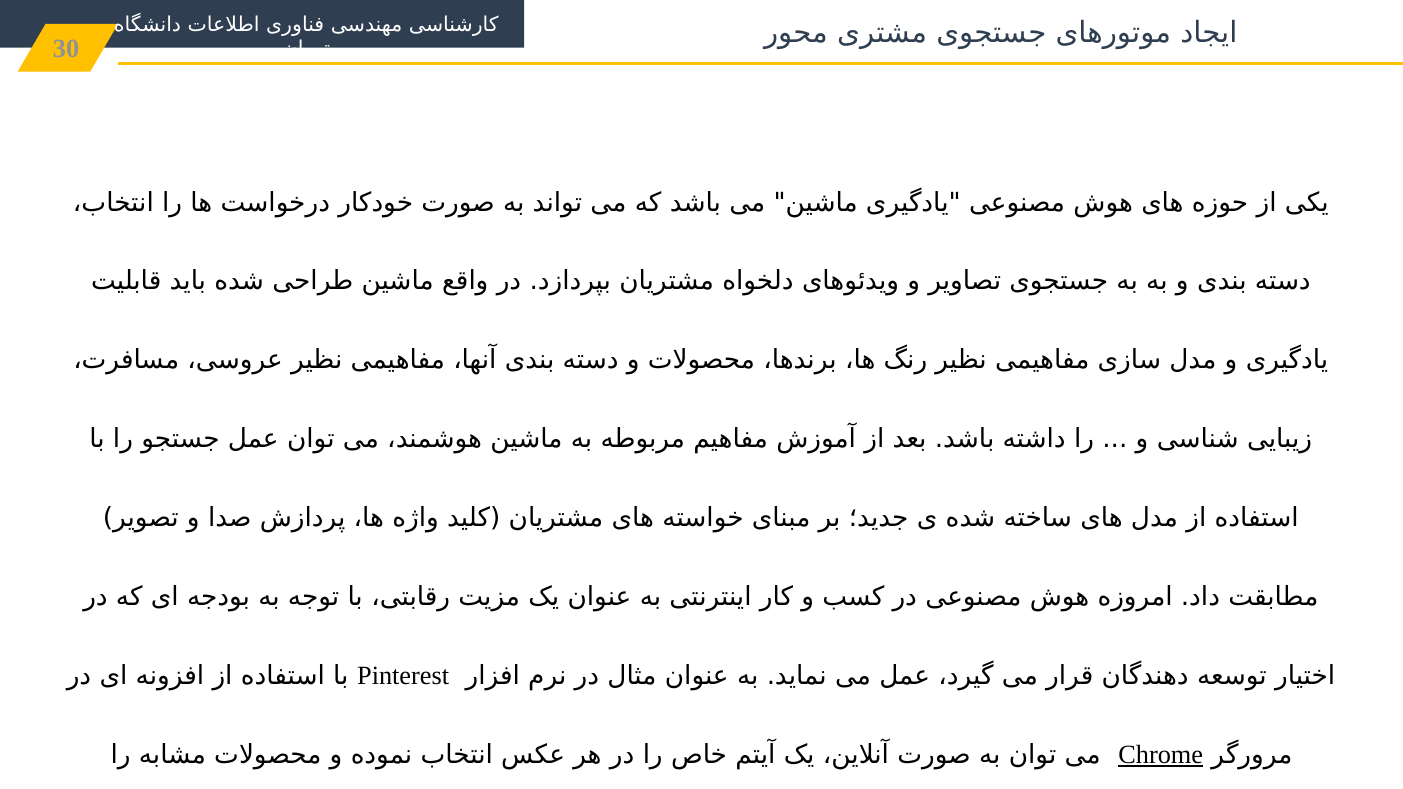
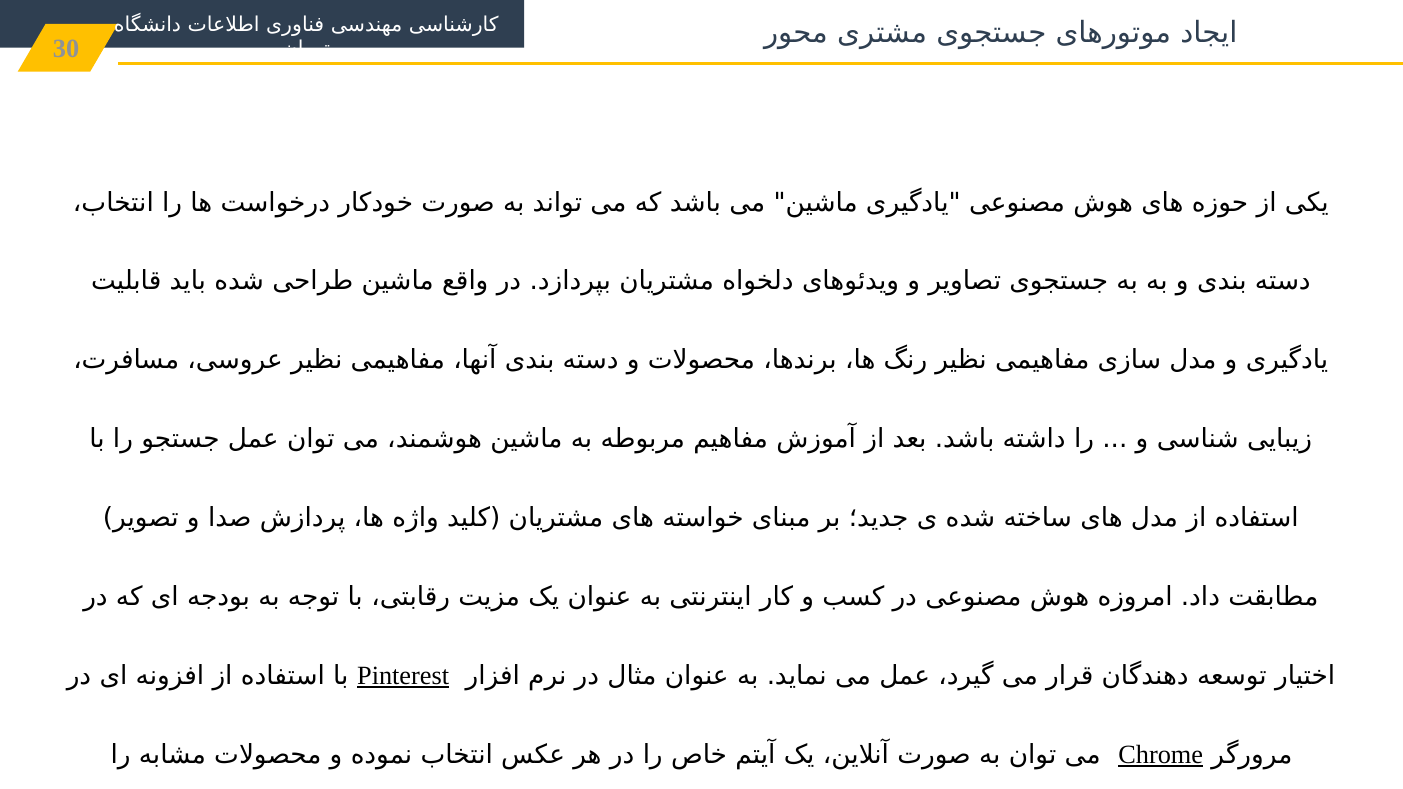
Pinterest underline: none -> present (403, 676)
